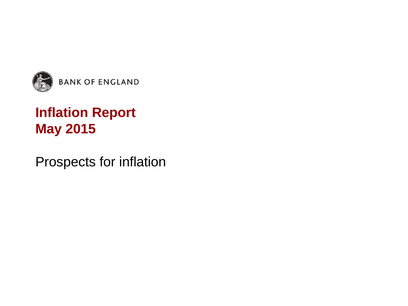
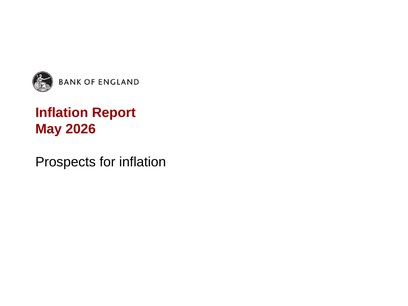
2015: 2015 -> 2026 (81, 129)
